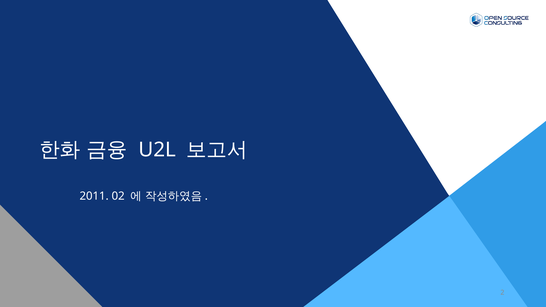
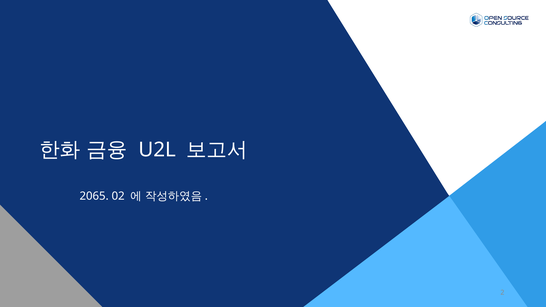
2011: 2011 -> 2065 (94, 196)
